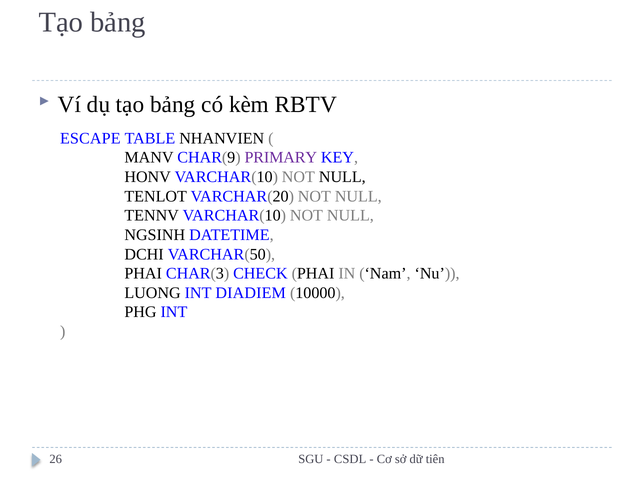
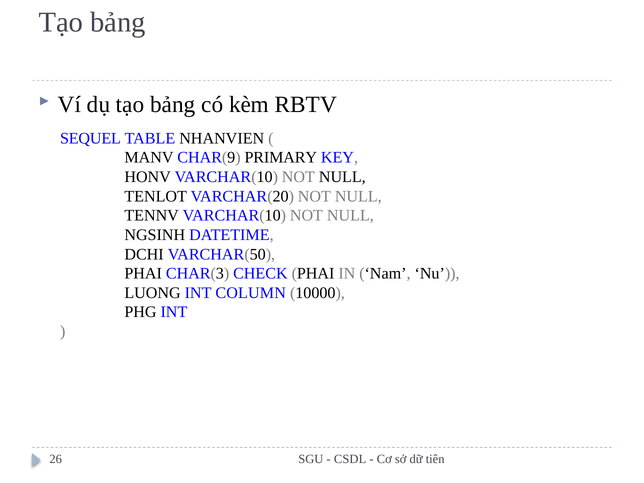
ESCAPE: ESCAPE -> SEQUEL (90, 138)
PRIMARY colour: purple -> black (281, 158)
DIADIEM: DIADIEM -> COLUMN (251, 293)
